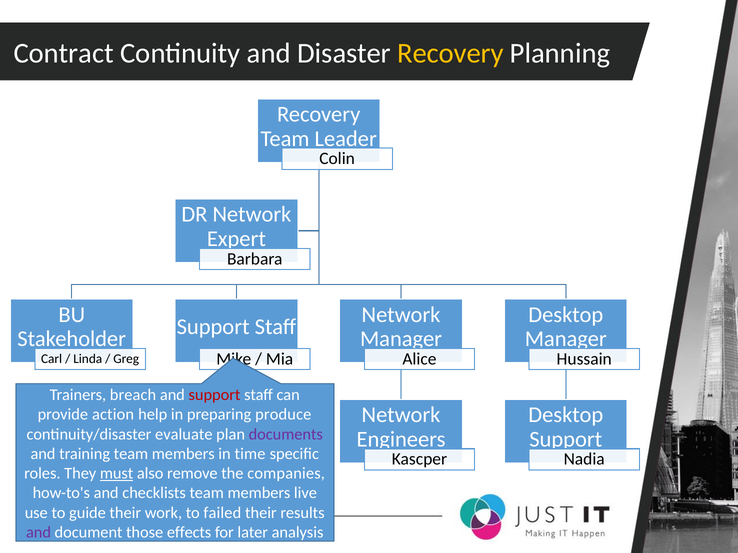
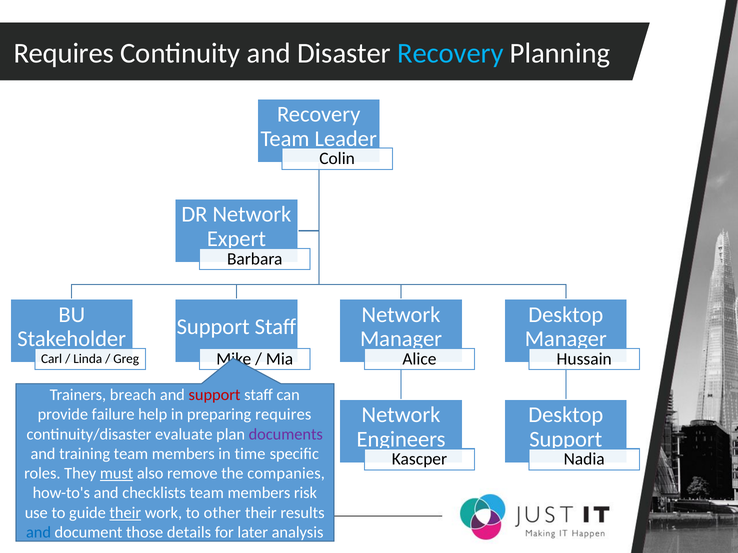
Contract: Contract -> Requires (64, 53)
Recovery colour: yellow -> light blue (450, 53)
action: action -> failure (113, 415)
preparing produce: produce -> requires (283, 415)
live: live -> risk (305, 494)
their underline: none -> present (125, 513)
failed: failed -> other (222, 513)
and colour: purple -> blue (38, 533)
effects: effects -> details (189, 533)
